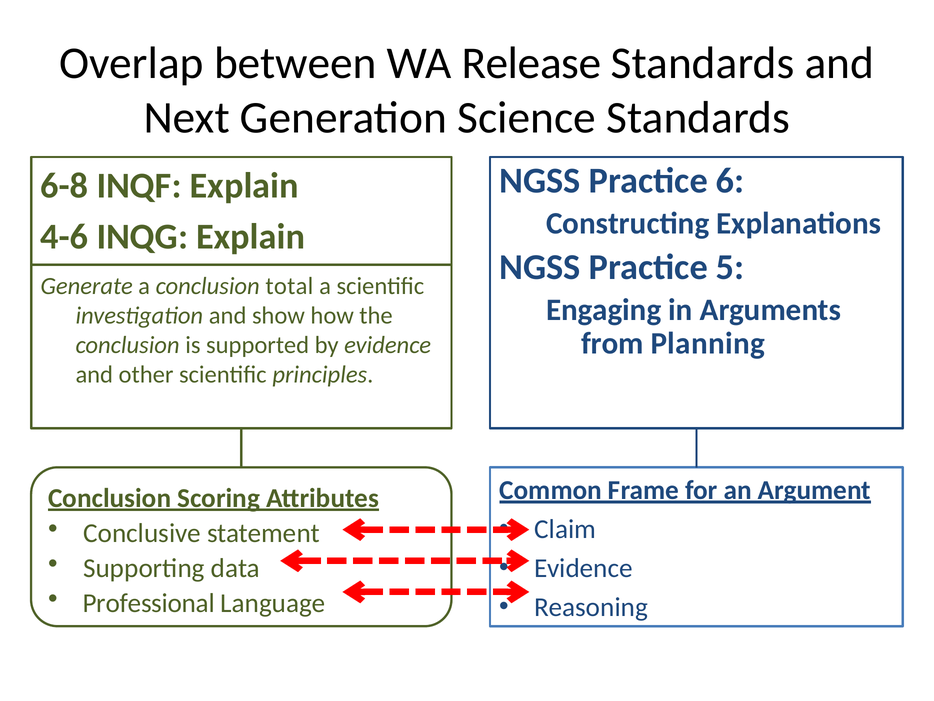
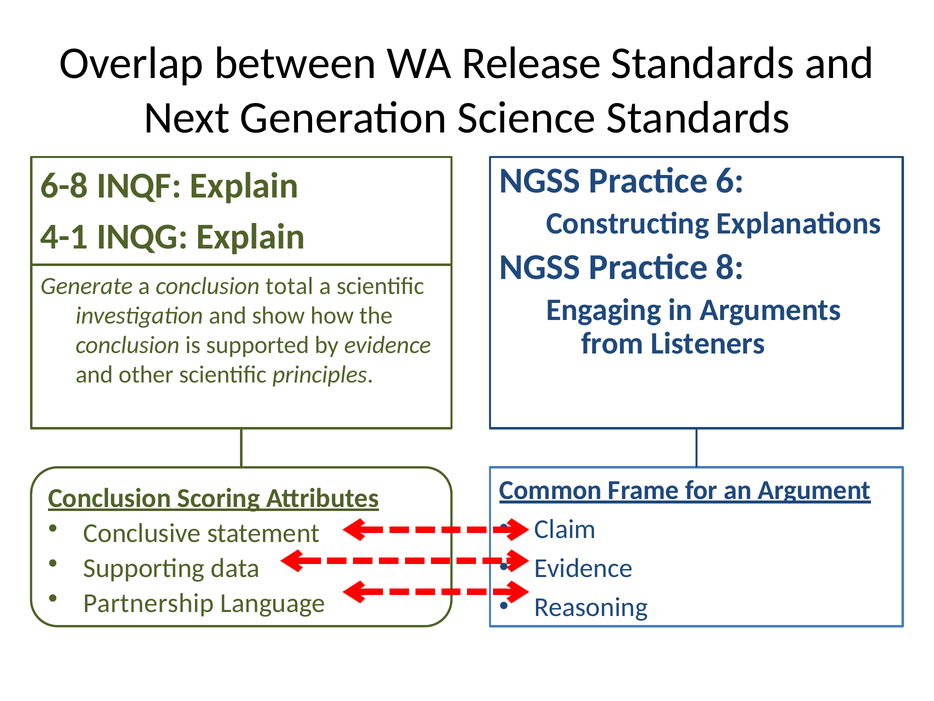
4-6: 4-6 -> 4-1 (64, 237)
5: 5 -> 8 (730, 267)
Planning: Planning -> Listeners (708, 343)
Professional: Professional -> Partnership (149, 603)
